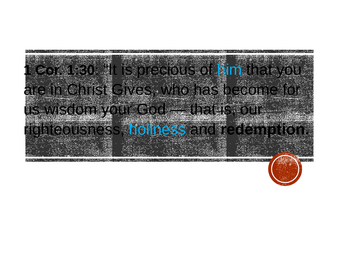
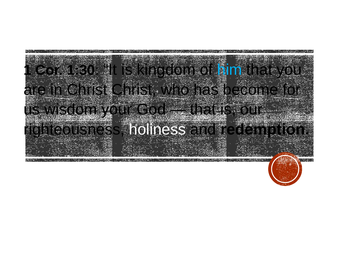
precious: precious -> kingdom (166, 70)
Christ Gives: Gives -> Christ (134, 90)
holiness colour: light blue -> white (157, 130)
